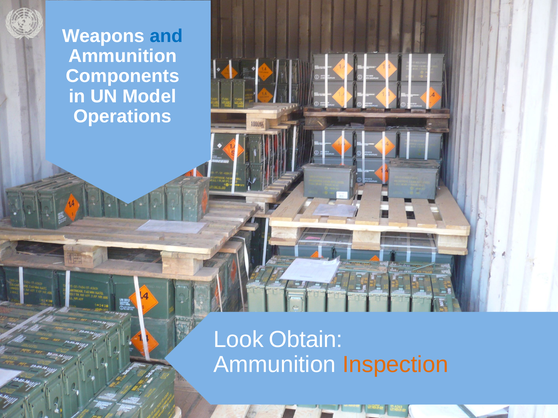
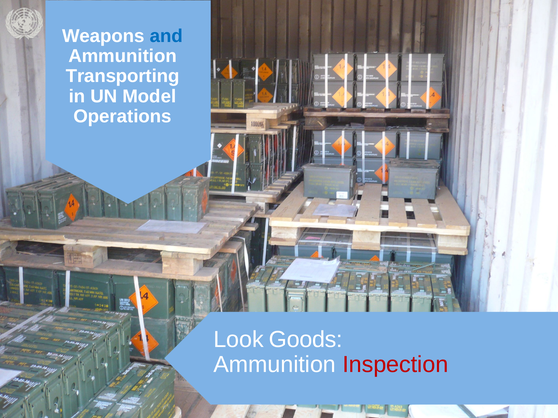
Components: Components -> Transporting (123, 76)
Obtain: Obtain -> Goods (306, 340)
Inspection colour: orange -> red (395, 365)
